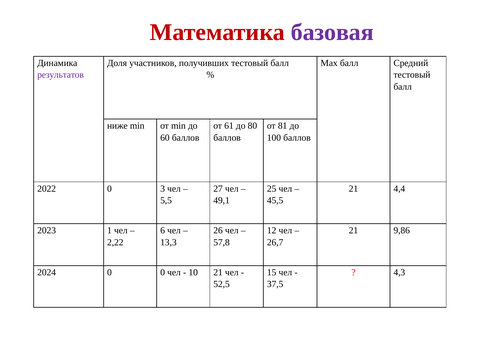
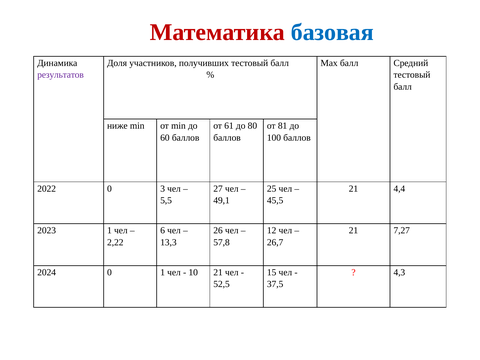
базовая colour: purple -> blue (332, 32)
9,86: 9,86 -> 7,27 (402, 230)
0 0: 0 -> 1 (163, 272)
